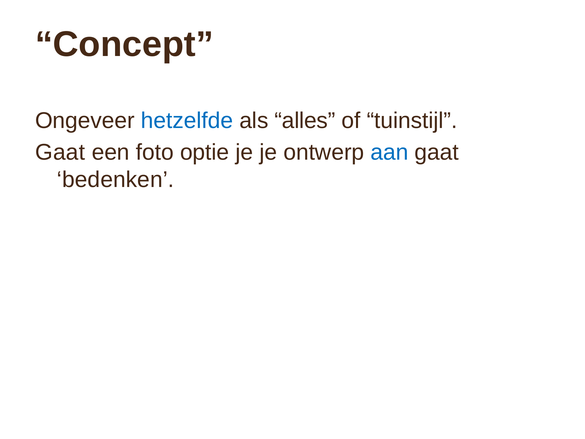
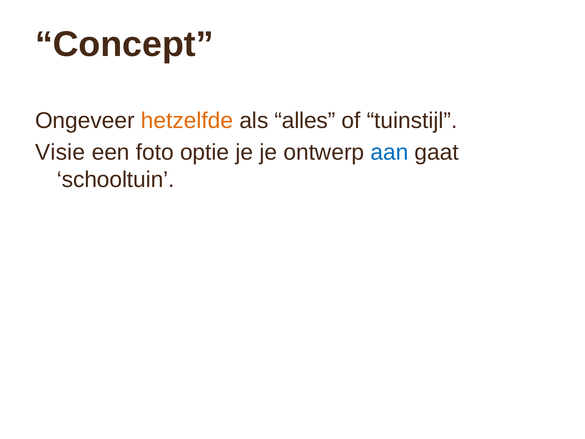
hetzelfde colour: blue -> orange (187, 121)
Gaat: Gaat -> Visie (60, 152)
bedenken: bedenken -> schooltuin (116, 180)
